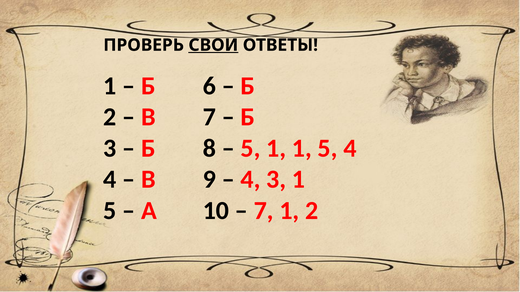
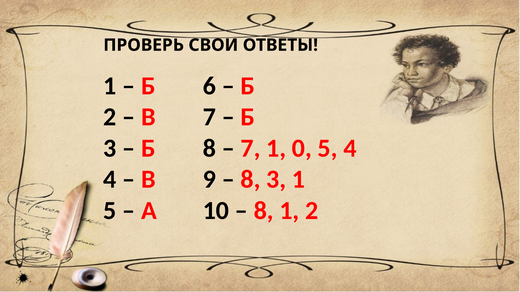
СВОИ underline: present -> none (213, 45)
5: 5 -> 7 (250, 148)
1 1: 1 -> 0 (302, 148)
4: 4 -> 8 (250, 180)
7: 7 -> 8 (264, 211)
